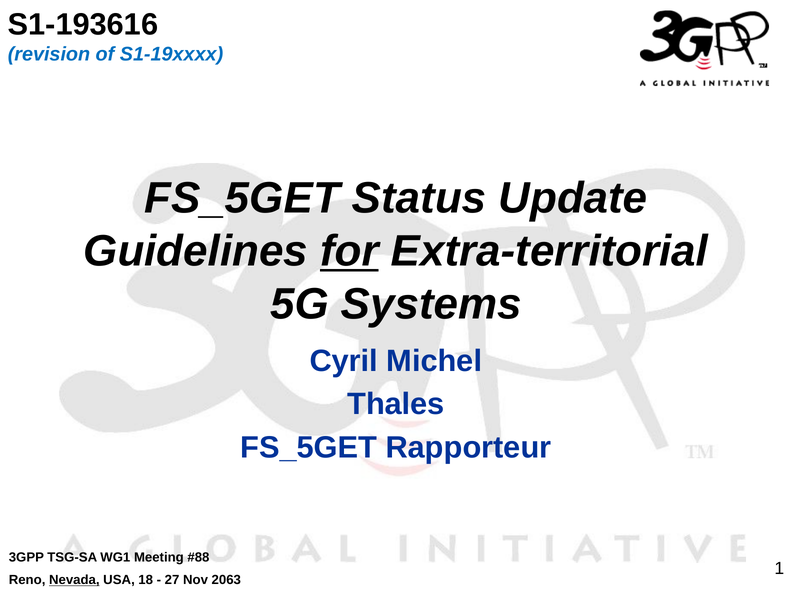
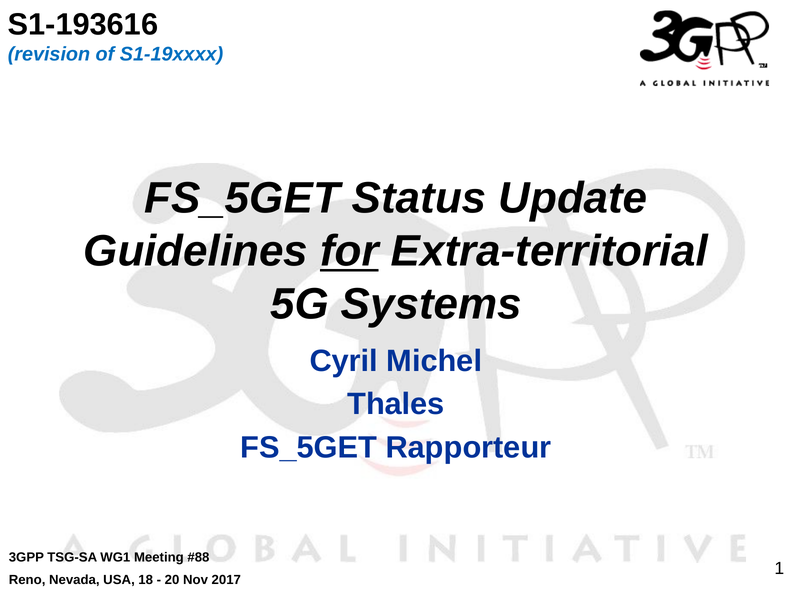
Nevada underline: present -> none (74, 580)
27: 27 -> 20 (172, 580)
2063: 2063 -> 2017 (226, 580)
